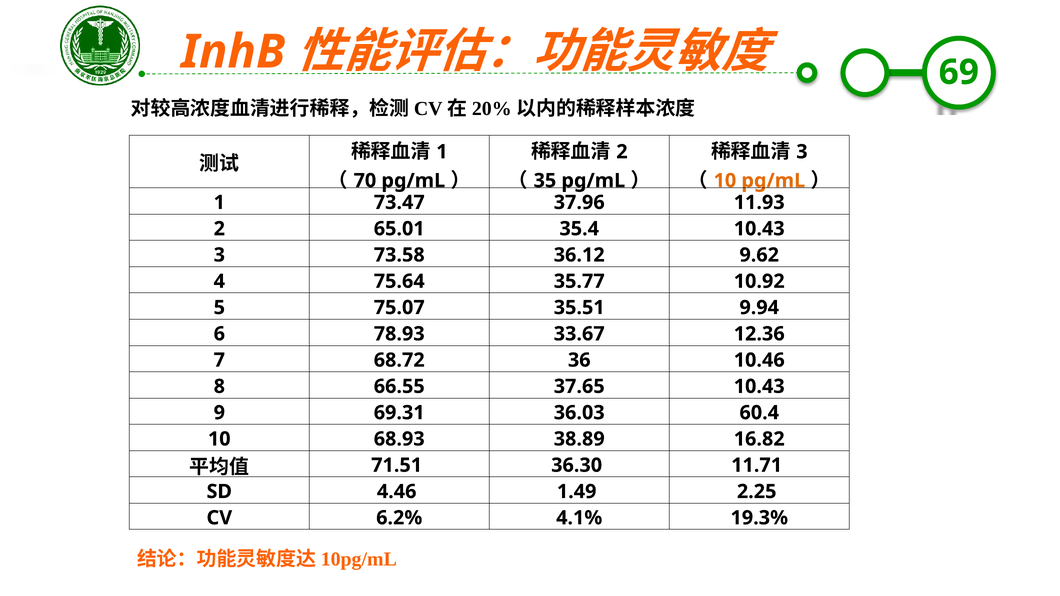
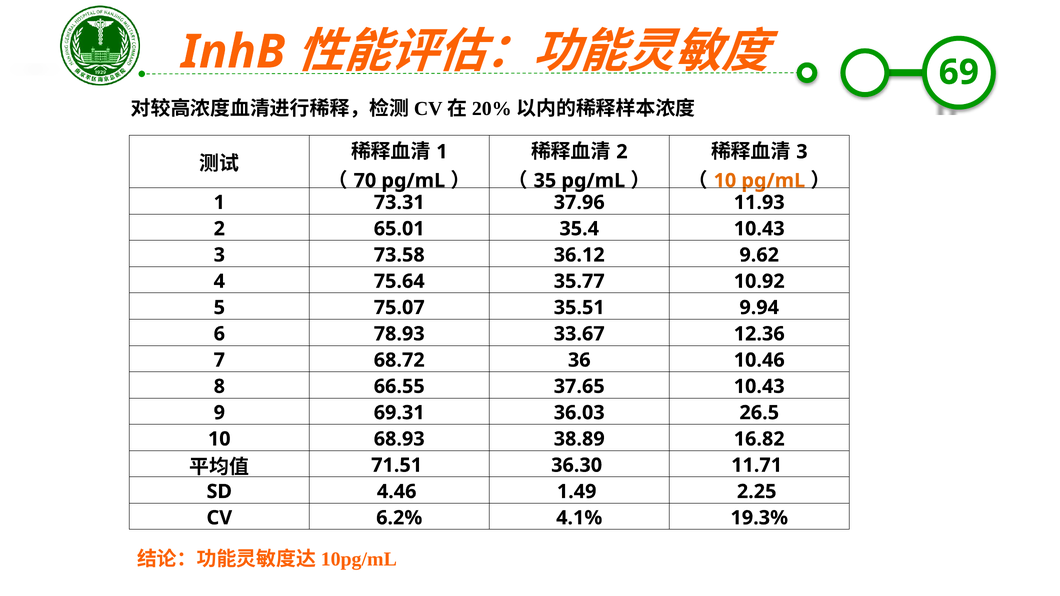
73.47: 73.47 -> 73.31 (399, 203)
60.4: 60.4 -> 26.5 (759, 413)
